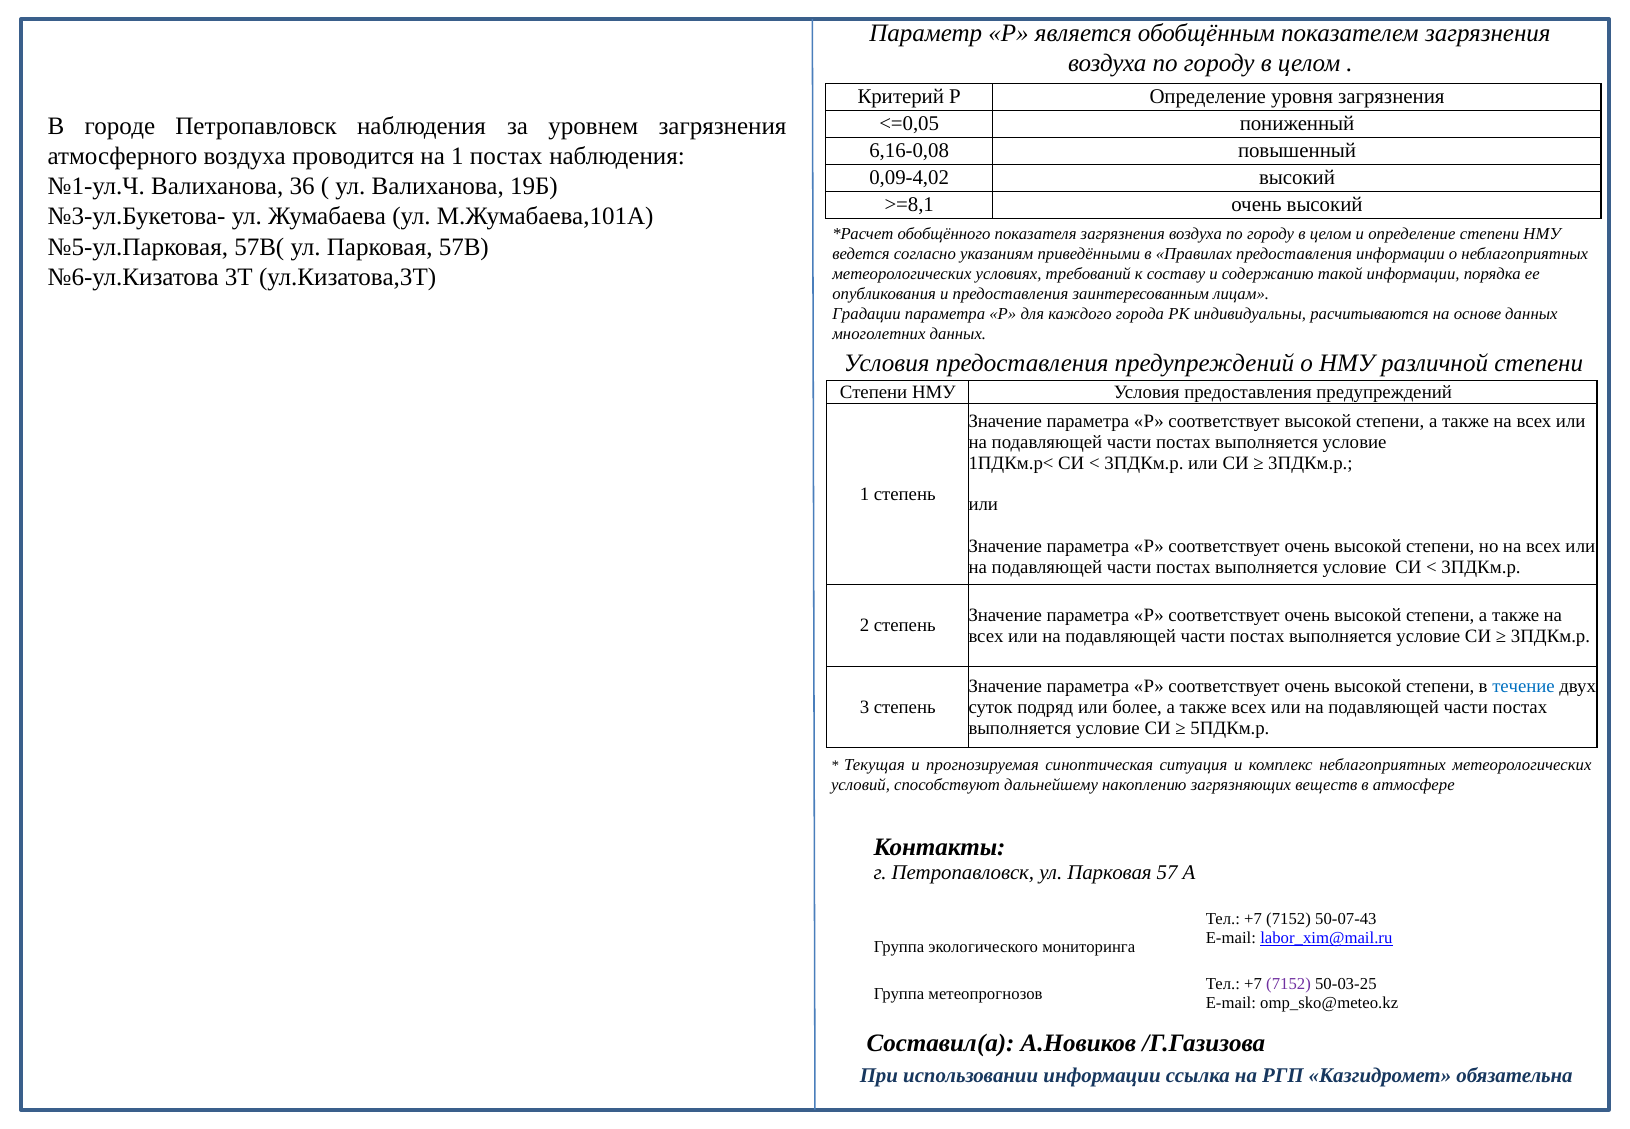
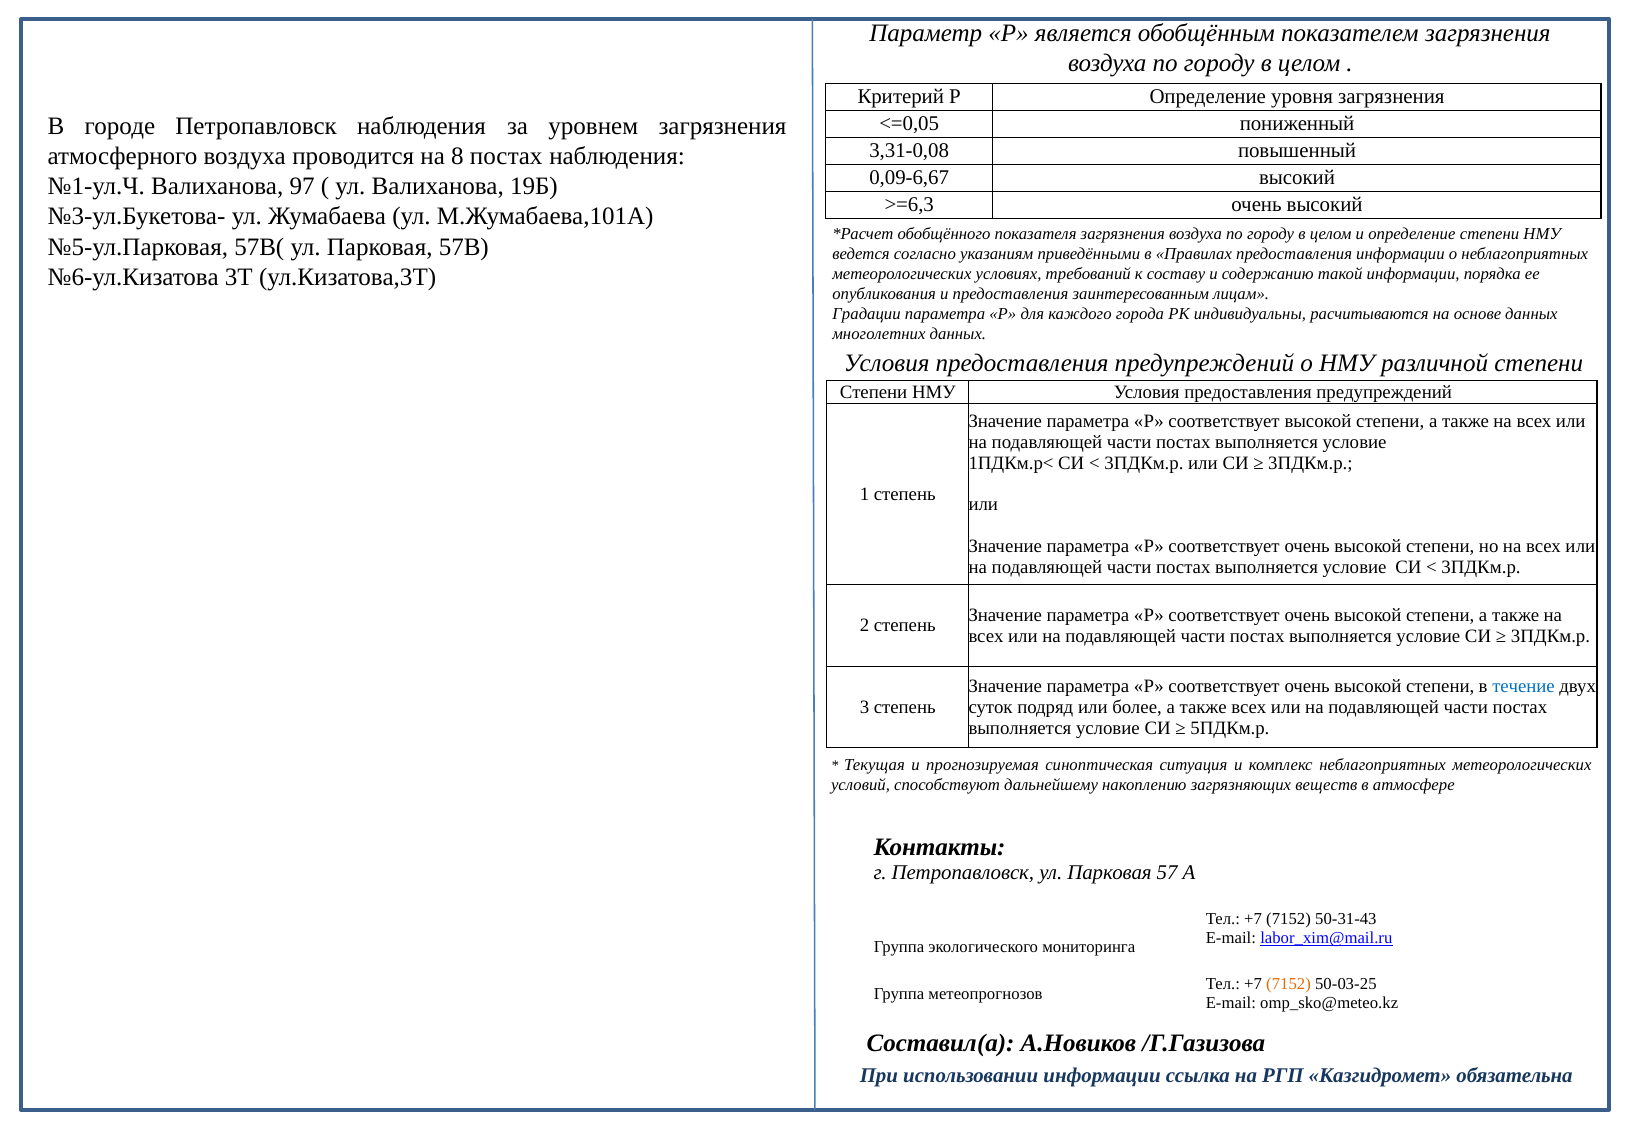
6,16-0,08: 6,16-0,08 -> 3,31-0,08 (909, 151)
на 1: 1 -> 8 (457, 156)
0,09-4,02: 0,09-4,02 -> 0,09-6,67 (909, 178)
36: 36 -> 97 (302, 186)
>=8,1: >=8,1 -> >=6,3 (909, 205)
50-07-43: 50-07-43 -> 50-31-43 (1346, 919)
7152 colour: purple -> orange (1289, 984)
